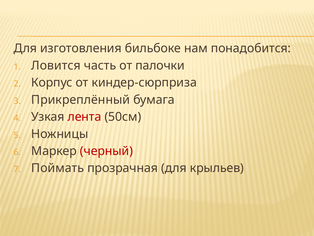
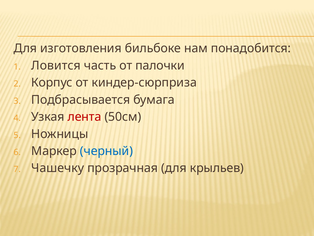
Прикреплённый: Прикреплённый -> Подбрасывается (81, 100)
черный colour: red -> blue (106, 151)
Поймать: Поймать -> Чашечку (58, 168)
